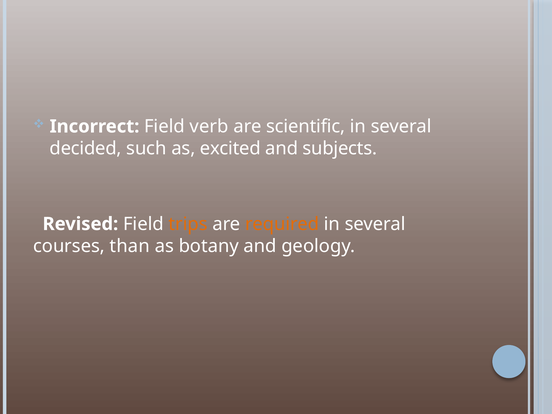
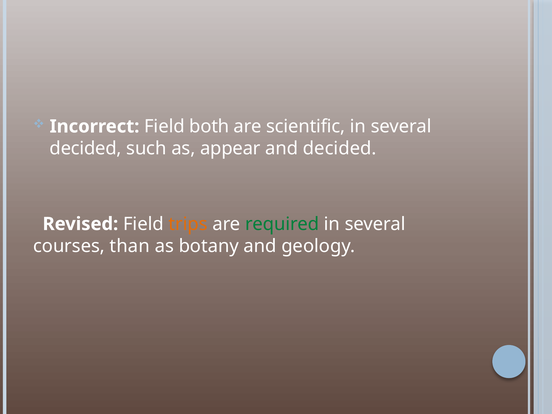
verb: verb -> both (209, 126)
excited: excited -> appear (230, 149)
and subjects: subjects -> decided (340, 149)
required colour: orange -> green (282, 224)
